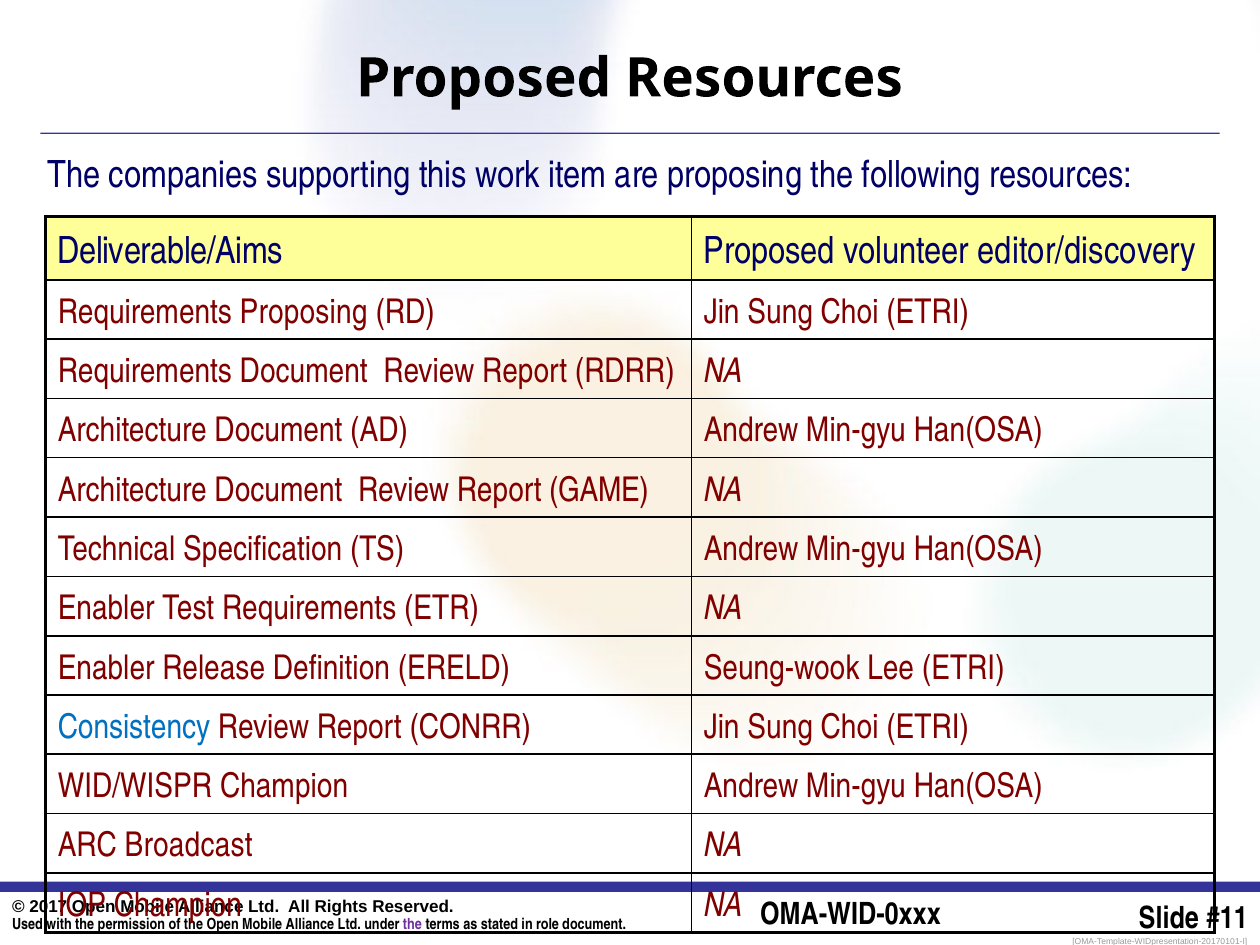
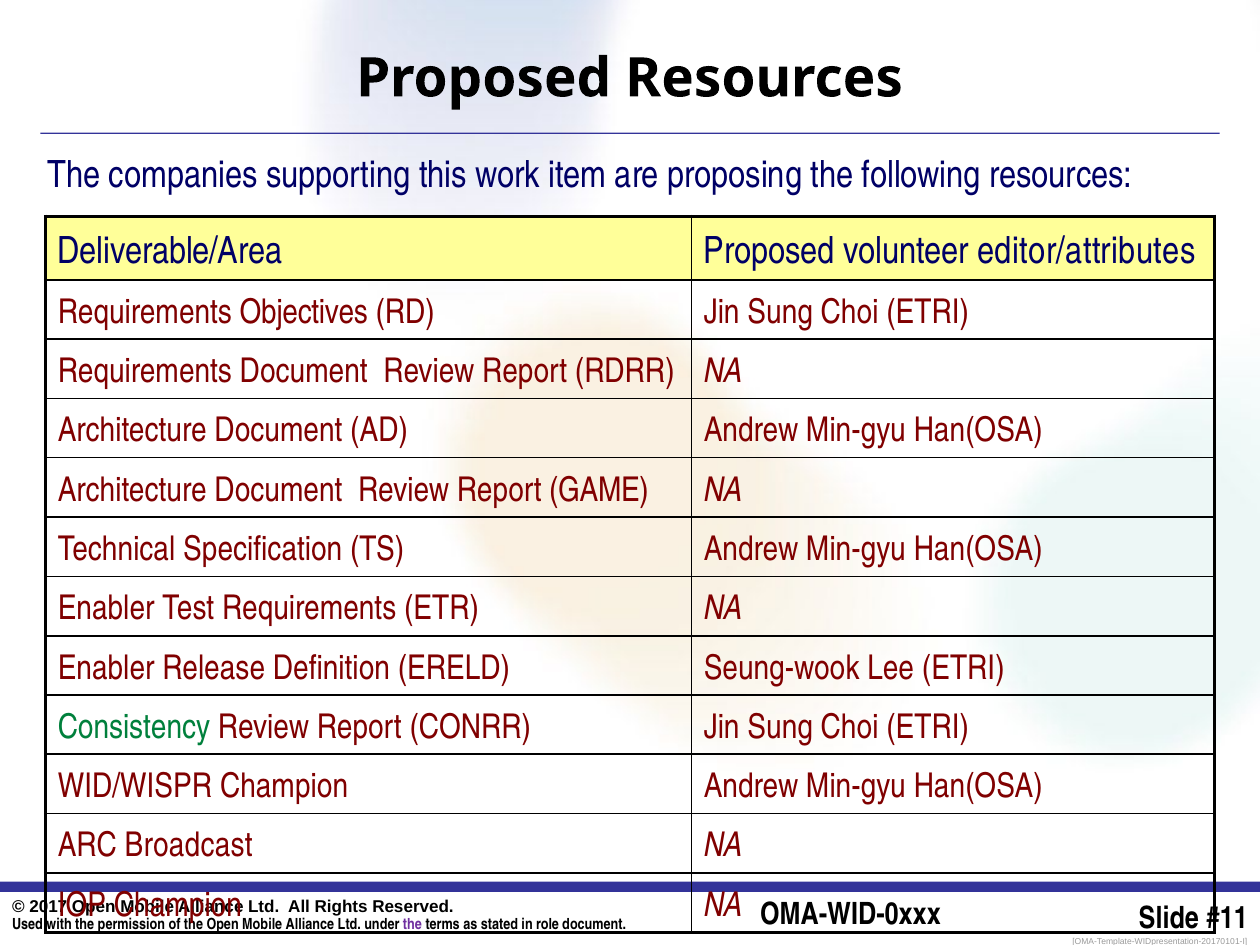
Deliverable/Aims: Deliverable/Aims -> Deliverable/Area (170, 251)
editor/discovery: editor/discovery -> editor/attributes (1087, 251)
Requirements Proposing: Proposing -> Objectives (304, 312)
Consistency colour: blue -> green (134, 727)
